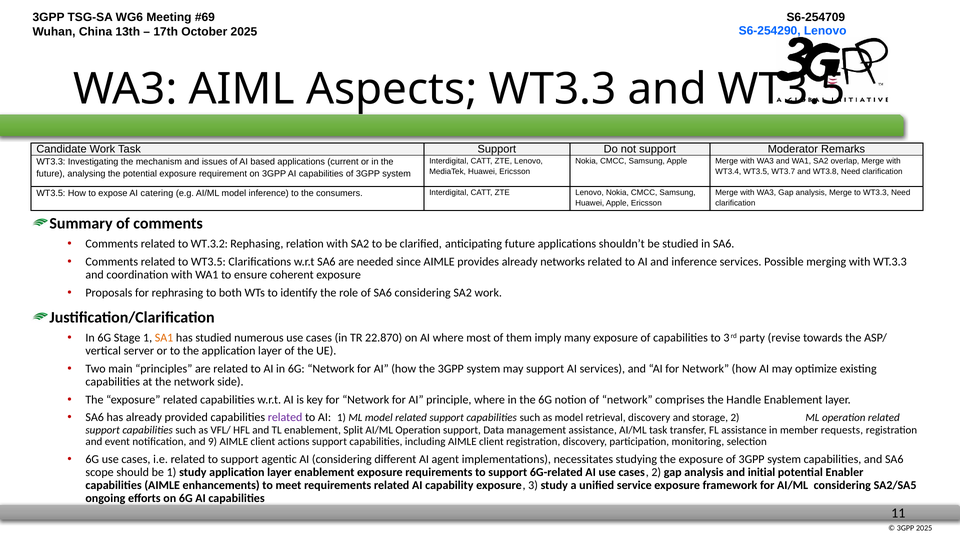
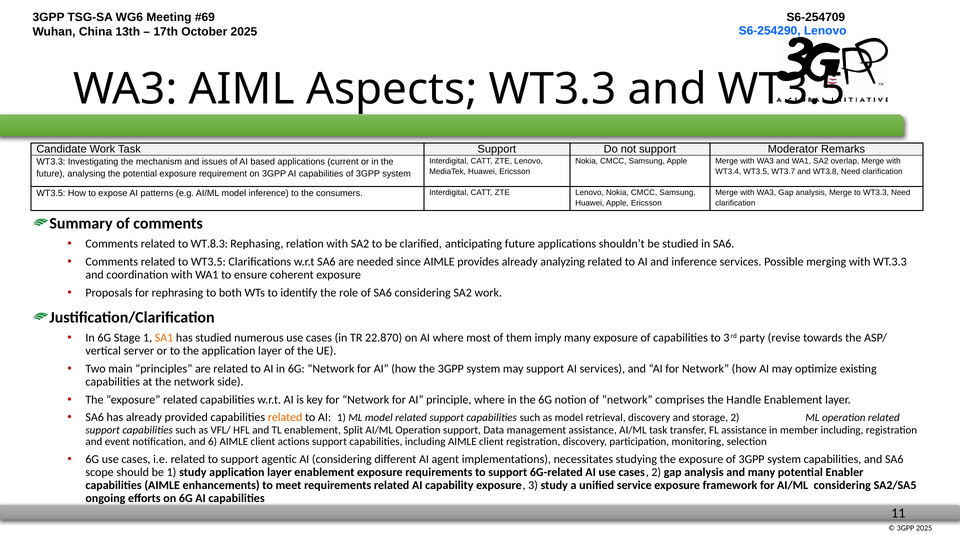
catering: catering -> patterns (157, 193)
WT.3.2: WT.3.2 -> WT.8.3 (209, 244)
networks: networks -> analyzing (563, 262)
related colour: purple -> orange (285, 417)
member requests: requests -> including (842, 430)
9: 9 -> 6 (213, 442)
and initial: initial -> many (762, 472)
